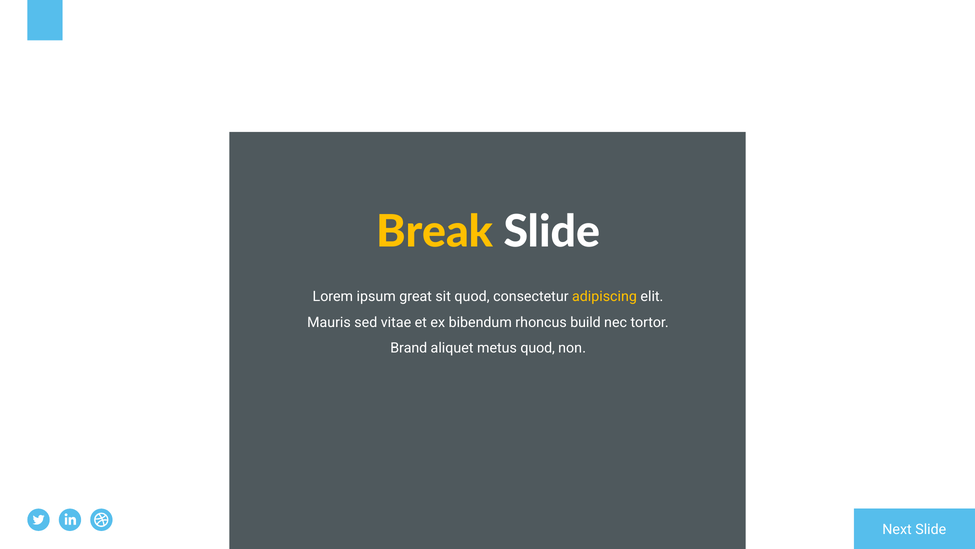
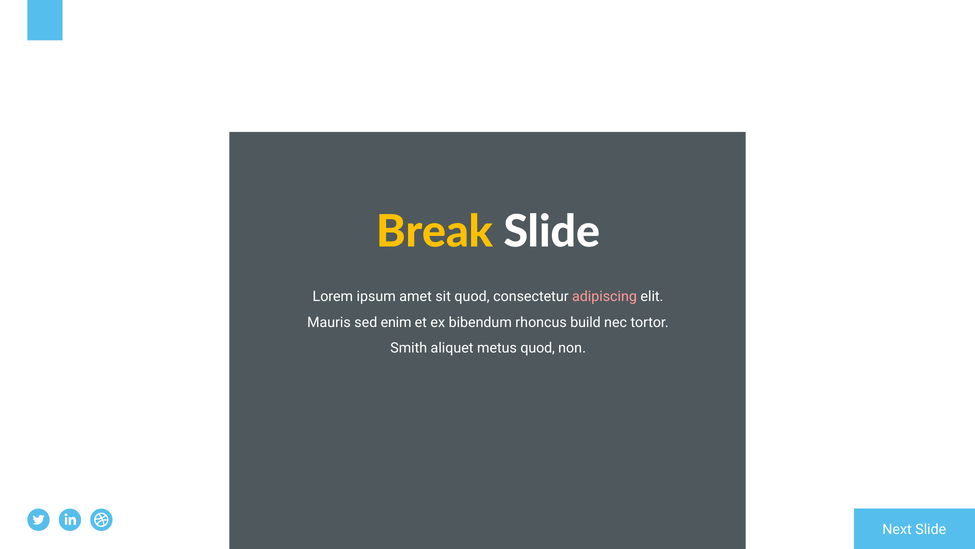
great: great -> amet (416, 296)
adipiscing colour: yellow -> pink (604, 296)
vitae: vitae -> enim (396, 322)
Brand: Brand -> Smith (409, 348)
